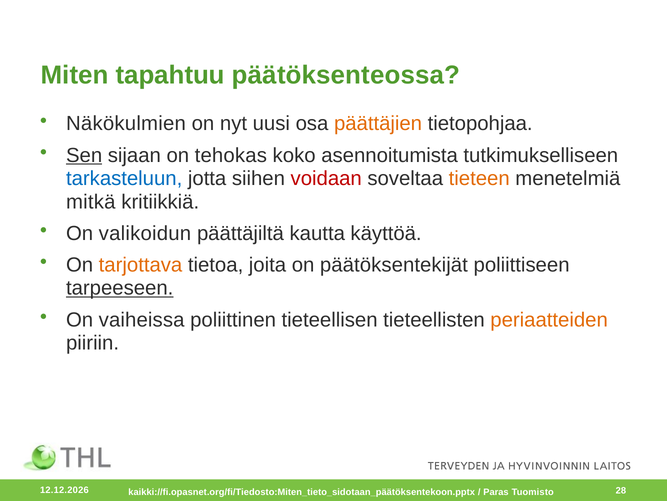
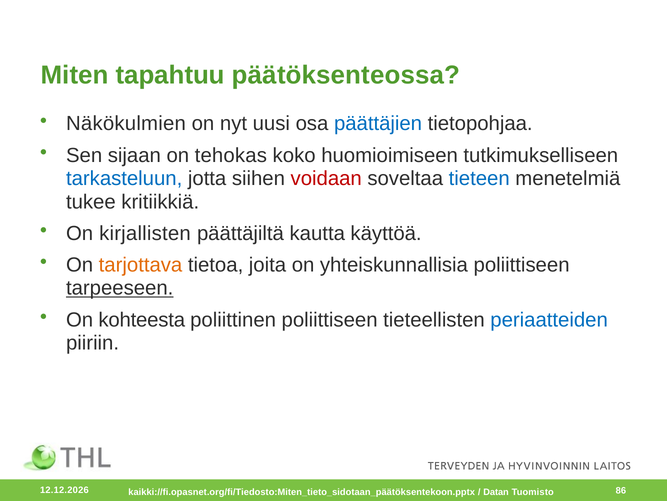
päättäjien colour: orange -> blue (378, 123)
Sen underline: present -> none (84, 155)
asennoitumista: asennoitumista -> huomioimiseen (390, 155)
tieteen colour: orange -> blue (479, 178)
mitkä: mitkä -> tukee (91, 201)
valikoidun: valikoidun -> kirjallisten (145, 233)
päätöksentekijät: päätöksentekijät -> yhteiskunnallisia (394, 265)
vaiheissa: vaiheissa -> kohteesta (142, 319)
poliittinen tieteellisen: tieteellisen -> poliittiseen (330, 319)
periaatteiden colour: orange -> blue (549, 319)
Paras: Paras -> Datan (496, 491)
28: 28 -> 86 (621, 490)
